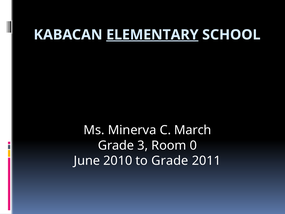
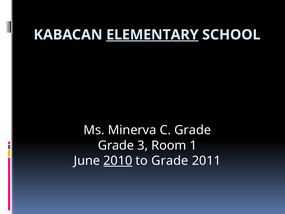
C March: March -> Grade (193, 130)
0: 0 -> 1 (193, 145)
2010 underline: none -> present (118, 160)
